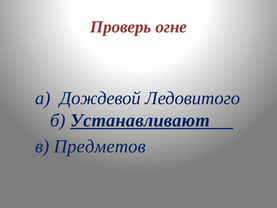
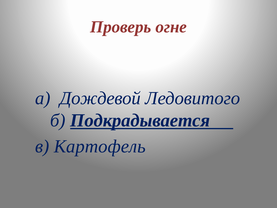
Устанавливают: Устанавливают -> Подкрадывается (140, 120)
Предметов: Предметов -> Картофель (100, 146)
